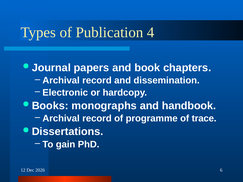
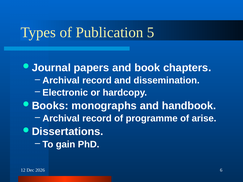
4: 4 -> 5 (151, 32)
trace: trace -> arise (204, 119)
